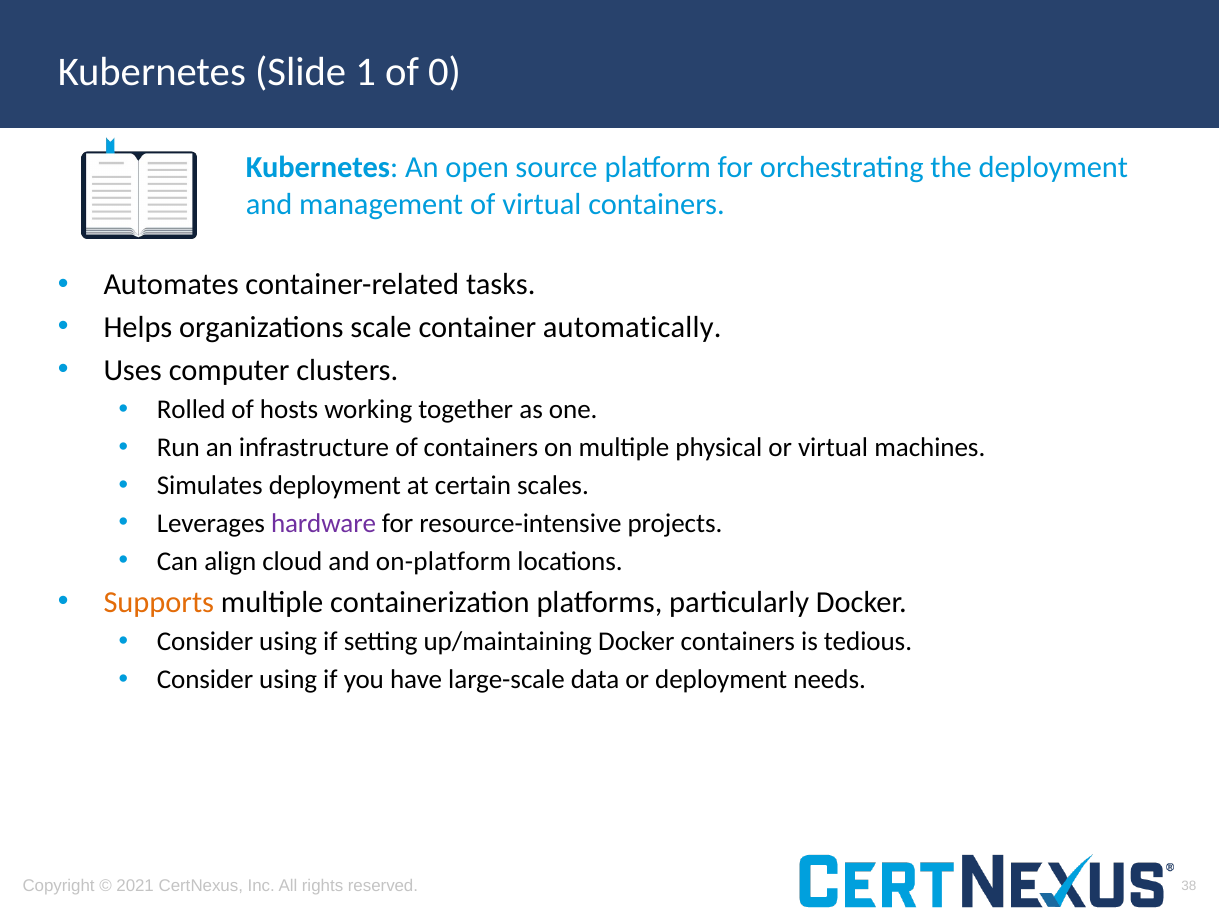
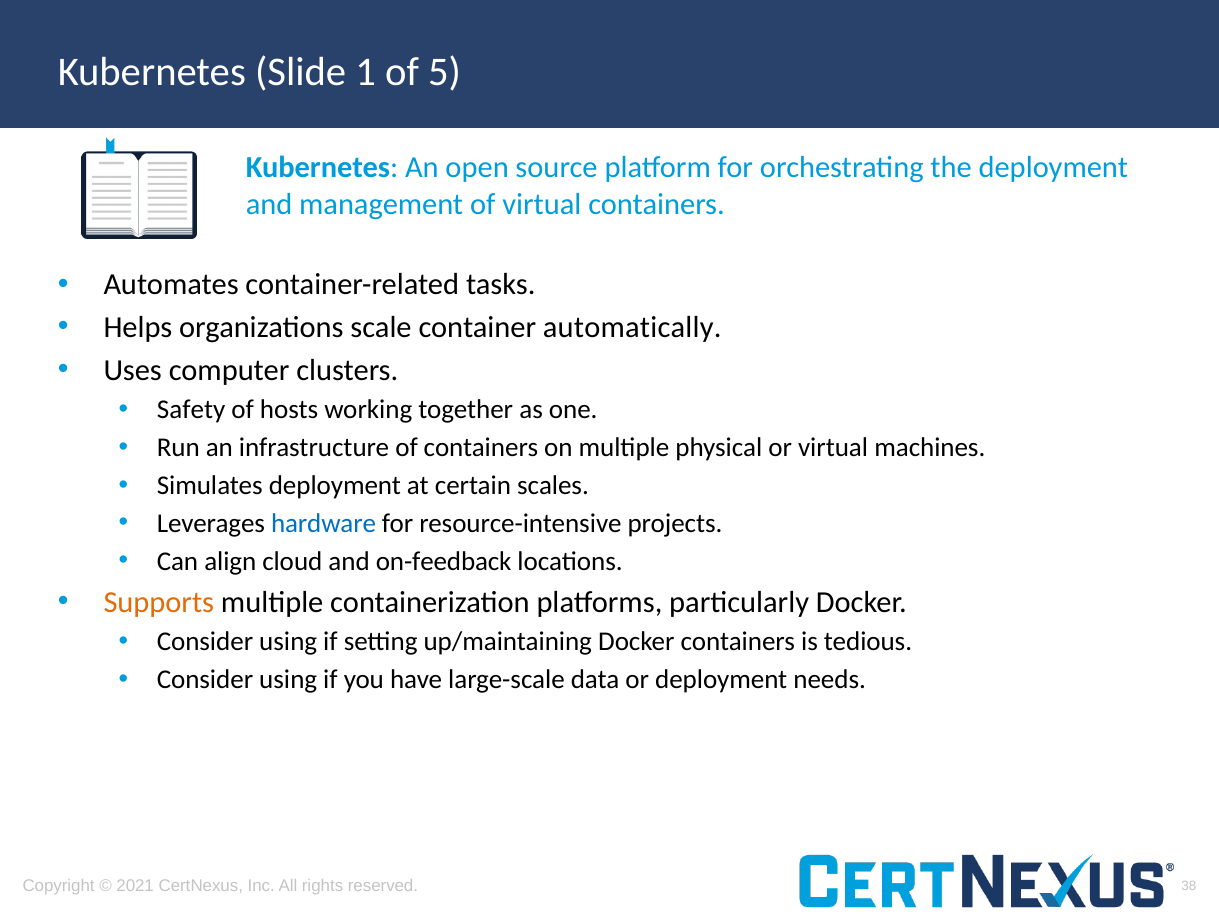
0: 0 -> 5 (444, 72)
Rolled: Rolled -> Safety (191, 410)
hardware colour: purple -> blue (324, 524)
on-platform: on-platform -> on-feedback (444, 562)
